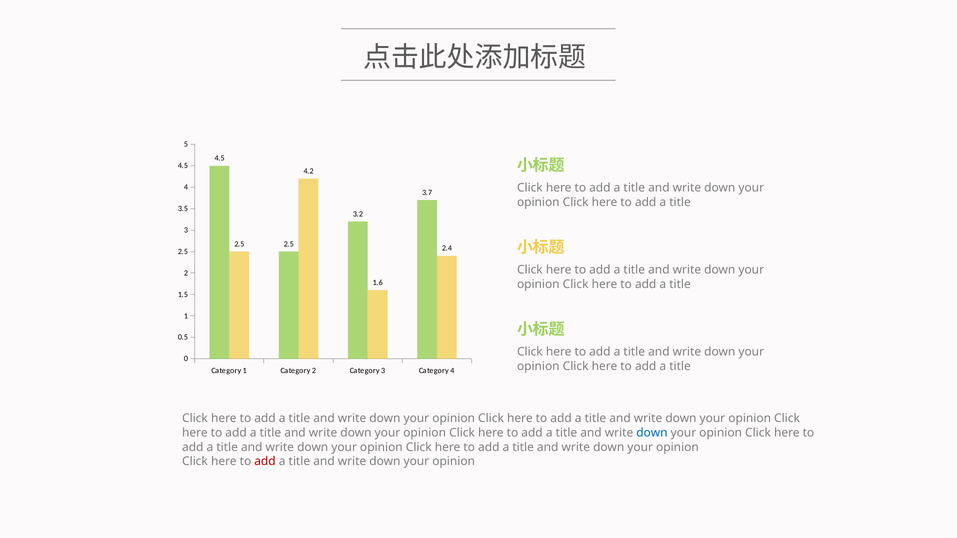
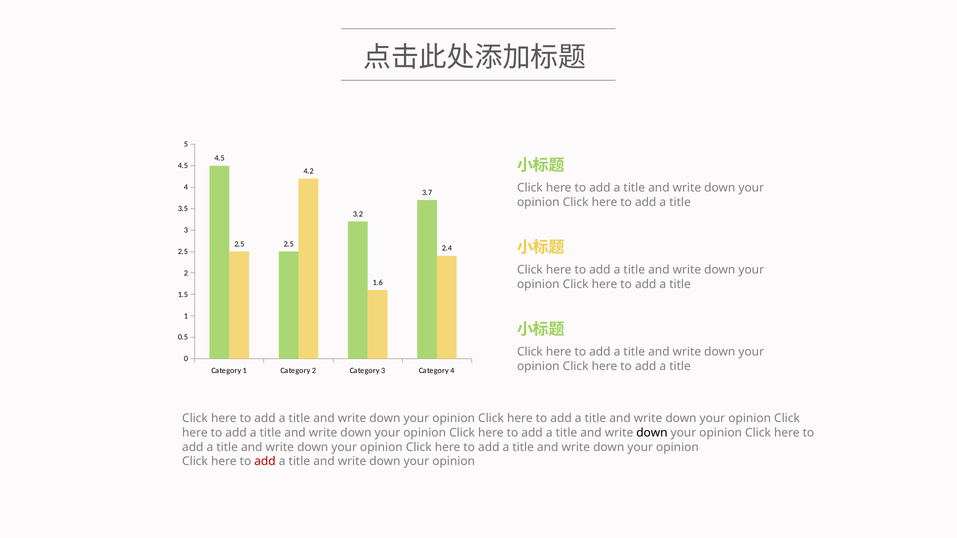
down colour: blue -> black (652, 433)
